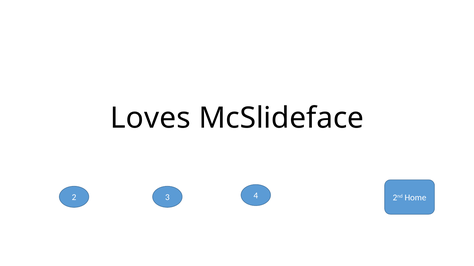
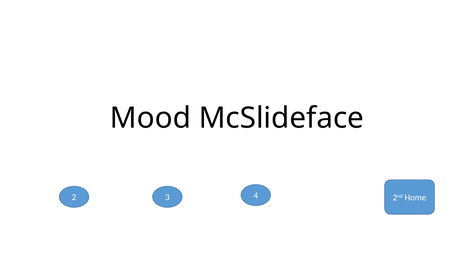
Loves: Loves -> Mood (150, 118)
